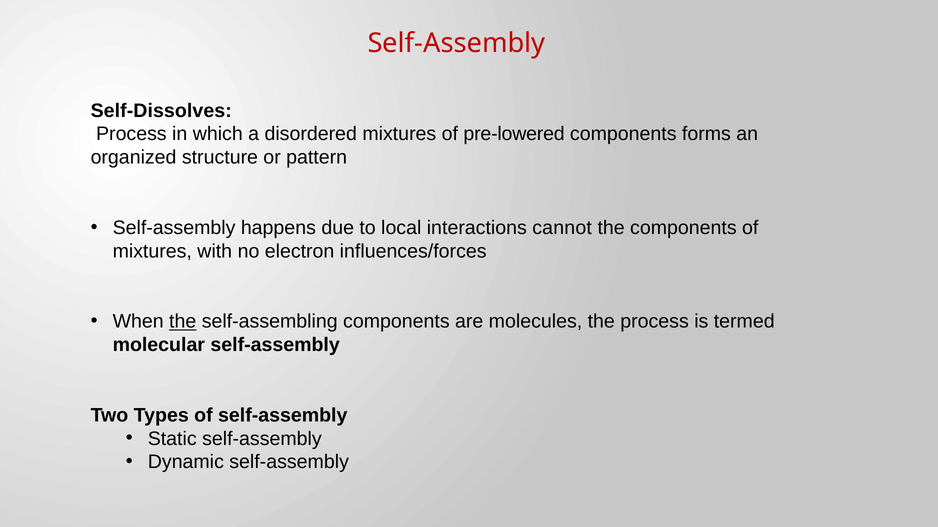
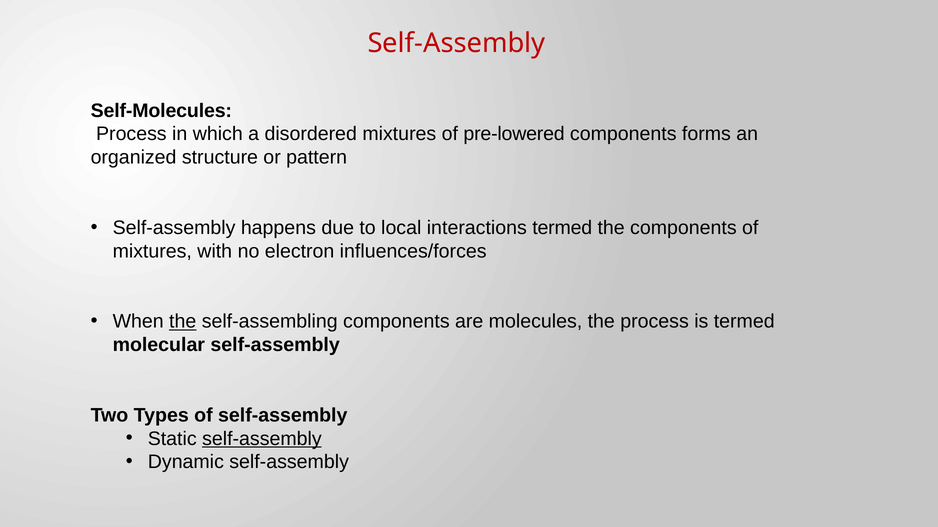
Self-Dissolves: Self-Dissolves -> Self-Molecules (161, 111)
interactions cannot: cannot -> termed (562, 228)
self-assembly underline: none -> present (262, 439)
